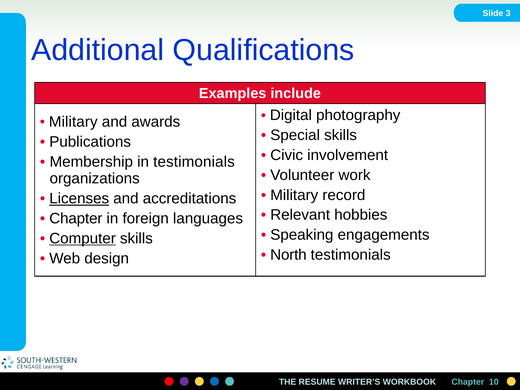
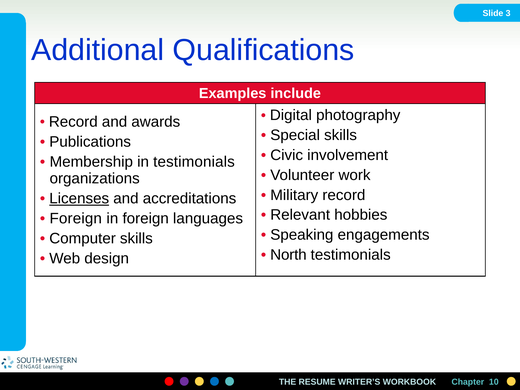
Military: Military -> Record (73, 122)
Chapter: Chapter -> Foreign (76, 219)
Computer underline: present -> none (83, 238)
